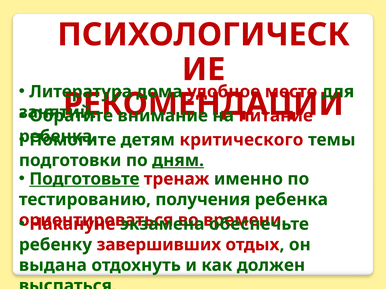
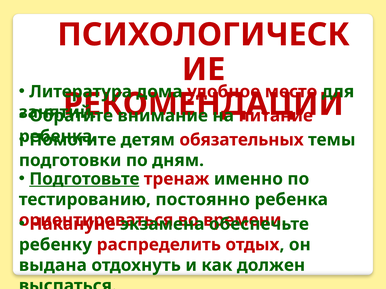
критического: критического -> обязательных (242, 140)
дням underline: present -> none (178, 161)
получения: получения -> постоянно (203, 200)
завершивших: завершивших -> распределить (159, 245)
